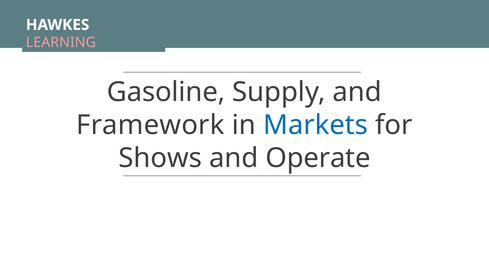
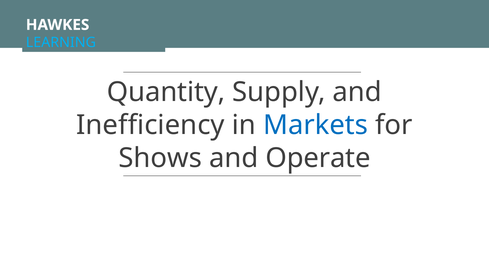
LEARNING colour: pink -> light blue (61, 43)
Gasoline: Gasoline -> Quantity (166, 92)
Framework: Framework -> Inefficiency (150, 125)
